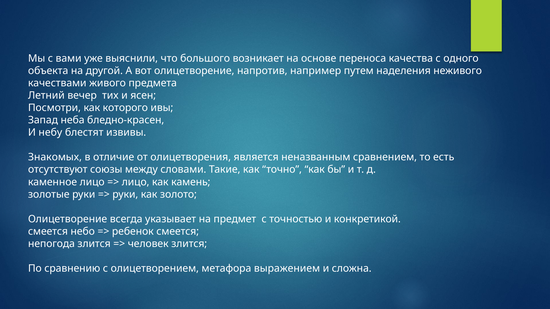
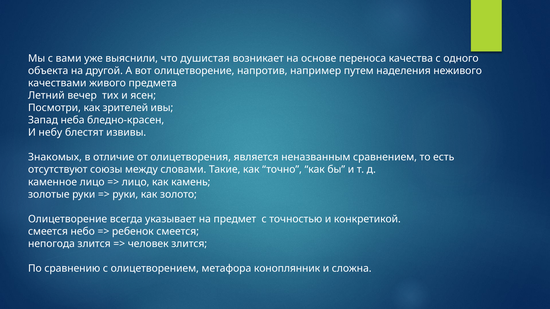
большого: большого -> душистая (205, 58)
которого: которого -> зрителей (125, 108)
выражением: выражением -> коноплянник (287, 269)
